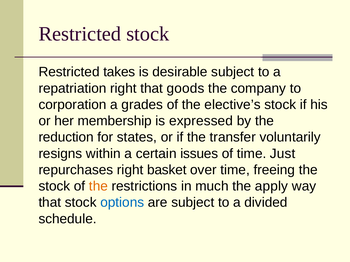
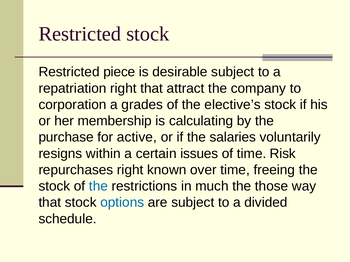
takes: takes -> piece (119, 72)
goods: goods -> attract (186, 88)
expressed: expressed -> calculating (201, 121)
reduction: reduction -> purchase (66, 137)
states: states -> active (137, 137)
transfer: transfer -> salaries (233, 137)
Just: Just -> Risk (283, 154)
basket: basket -> known (167, 170)
the colour: orange -> blue (98, 187)
apply: apply -> those (272, 187)
